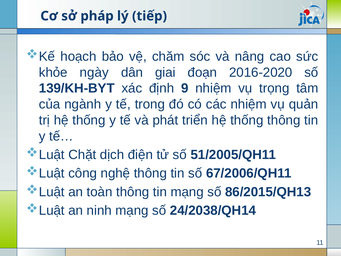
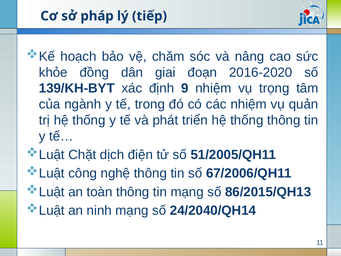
ngày: ngày -> đồng (94, 72)
24/2038/QH14: 24/2038/QH14 -> 24/2040/QH14 (213, 210)
